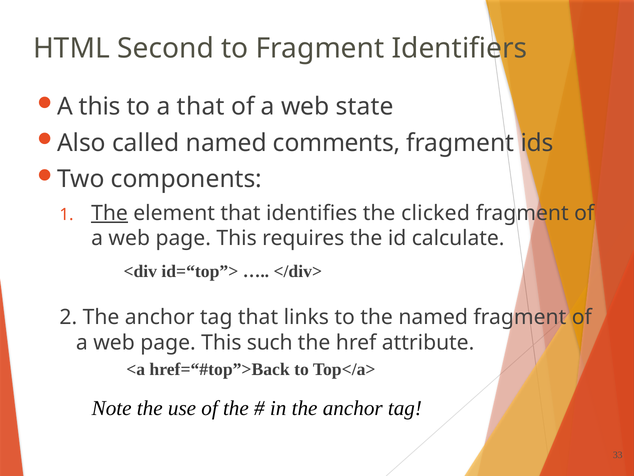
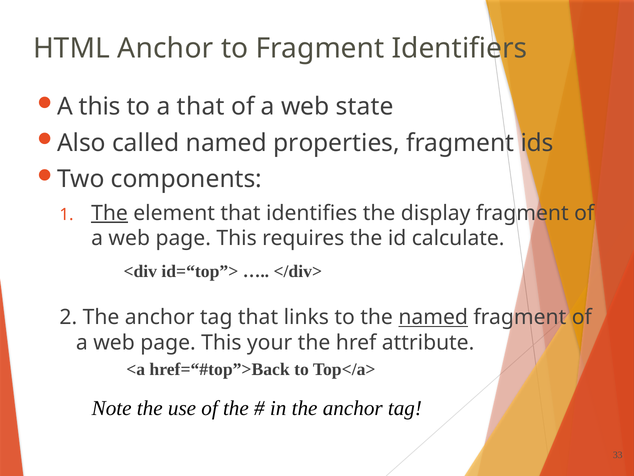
HTML Second: Second -> Anchor (165, 48)
comments: comments -> properties (337, 143)
clicked: clicked -> display (436, 213)
named underline: none -> present (433, 317)
such: such -> your (270, 342)
